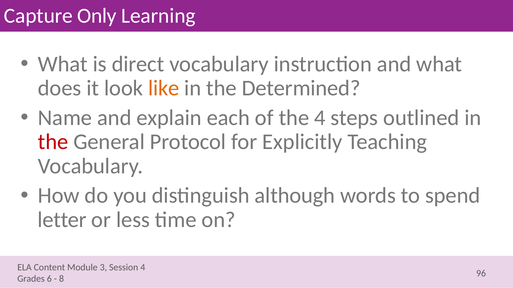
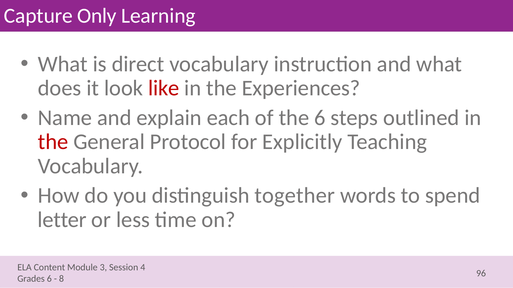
like colour: orange -> red (164, 88)
Determined: Determined -> Experiences (301, 88)
the 4: 4 -> 6 (320, 118)
although: although -> together (295, 196)
